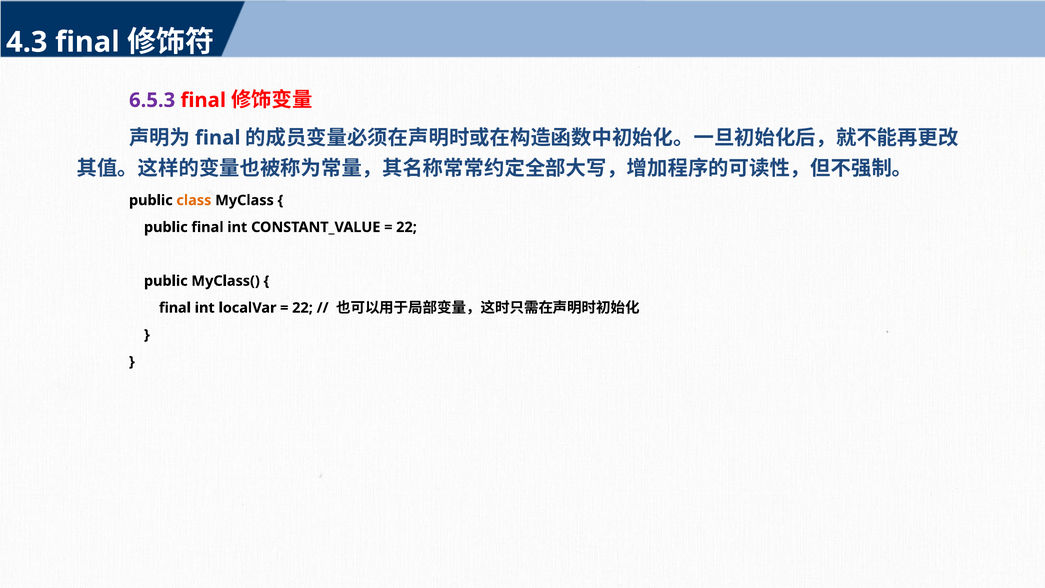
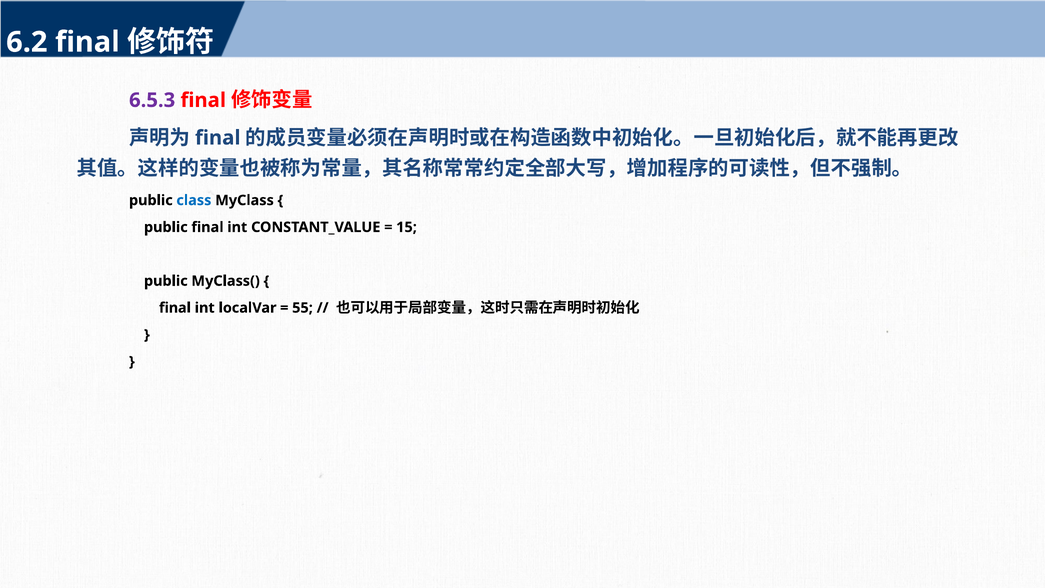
4.3: 4.3 -> 6.2 (27, 42)
class colour: orange -> blue (194, 200)
22: 22 -> 15 (407, 227)
22: 22 -> 55 (303, 308)
